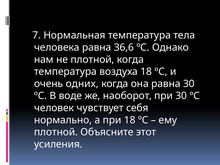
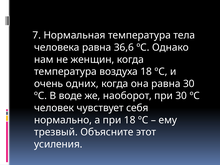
не плотной: плотной -> женщин (92, 60)
плотной: плотной -> трезвый (56, 132)
